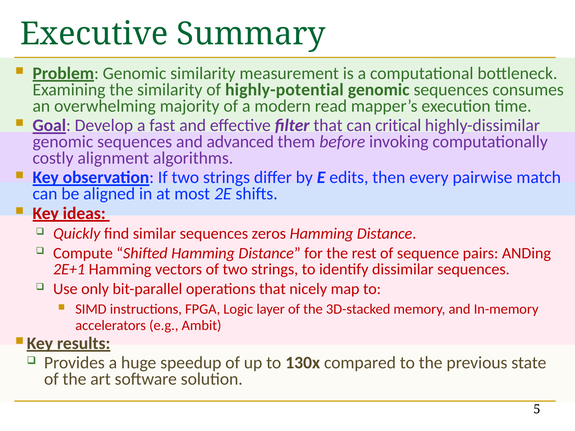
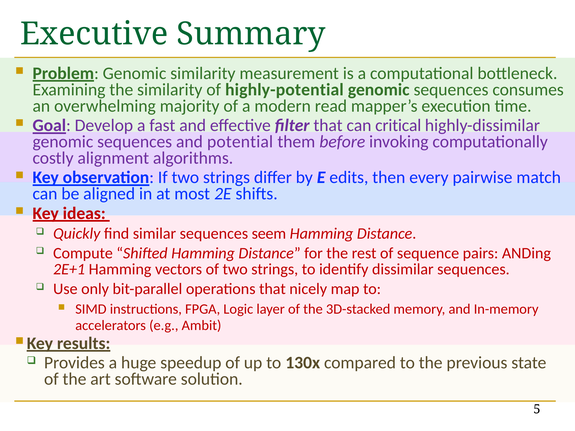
advanced: advanced -> potential (240, 142)
zeros: zeros -> seem (269, 234)
